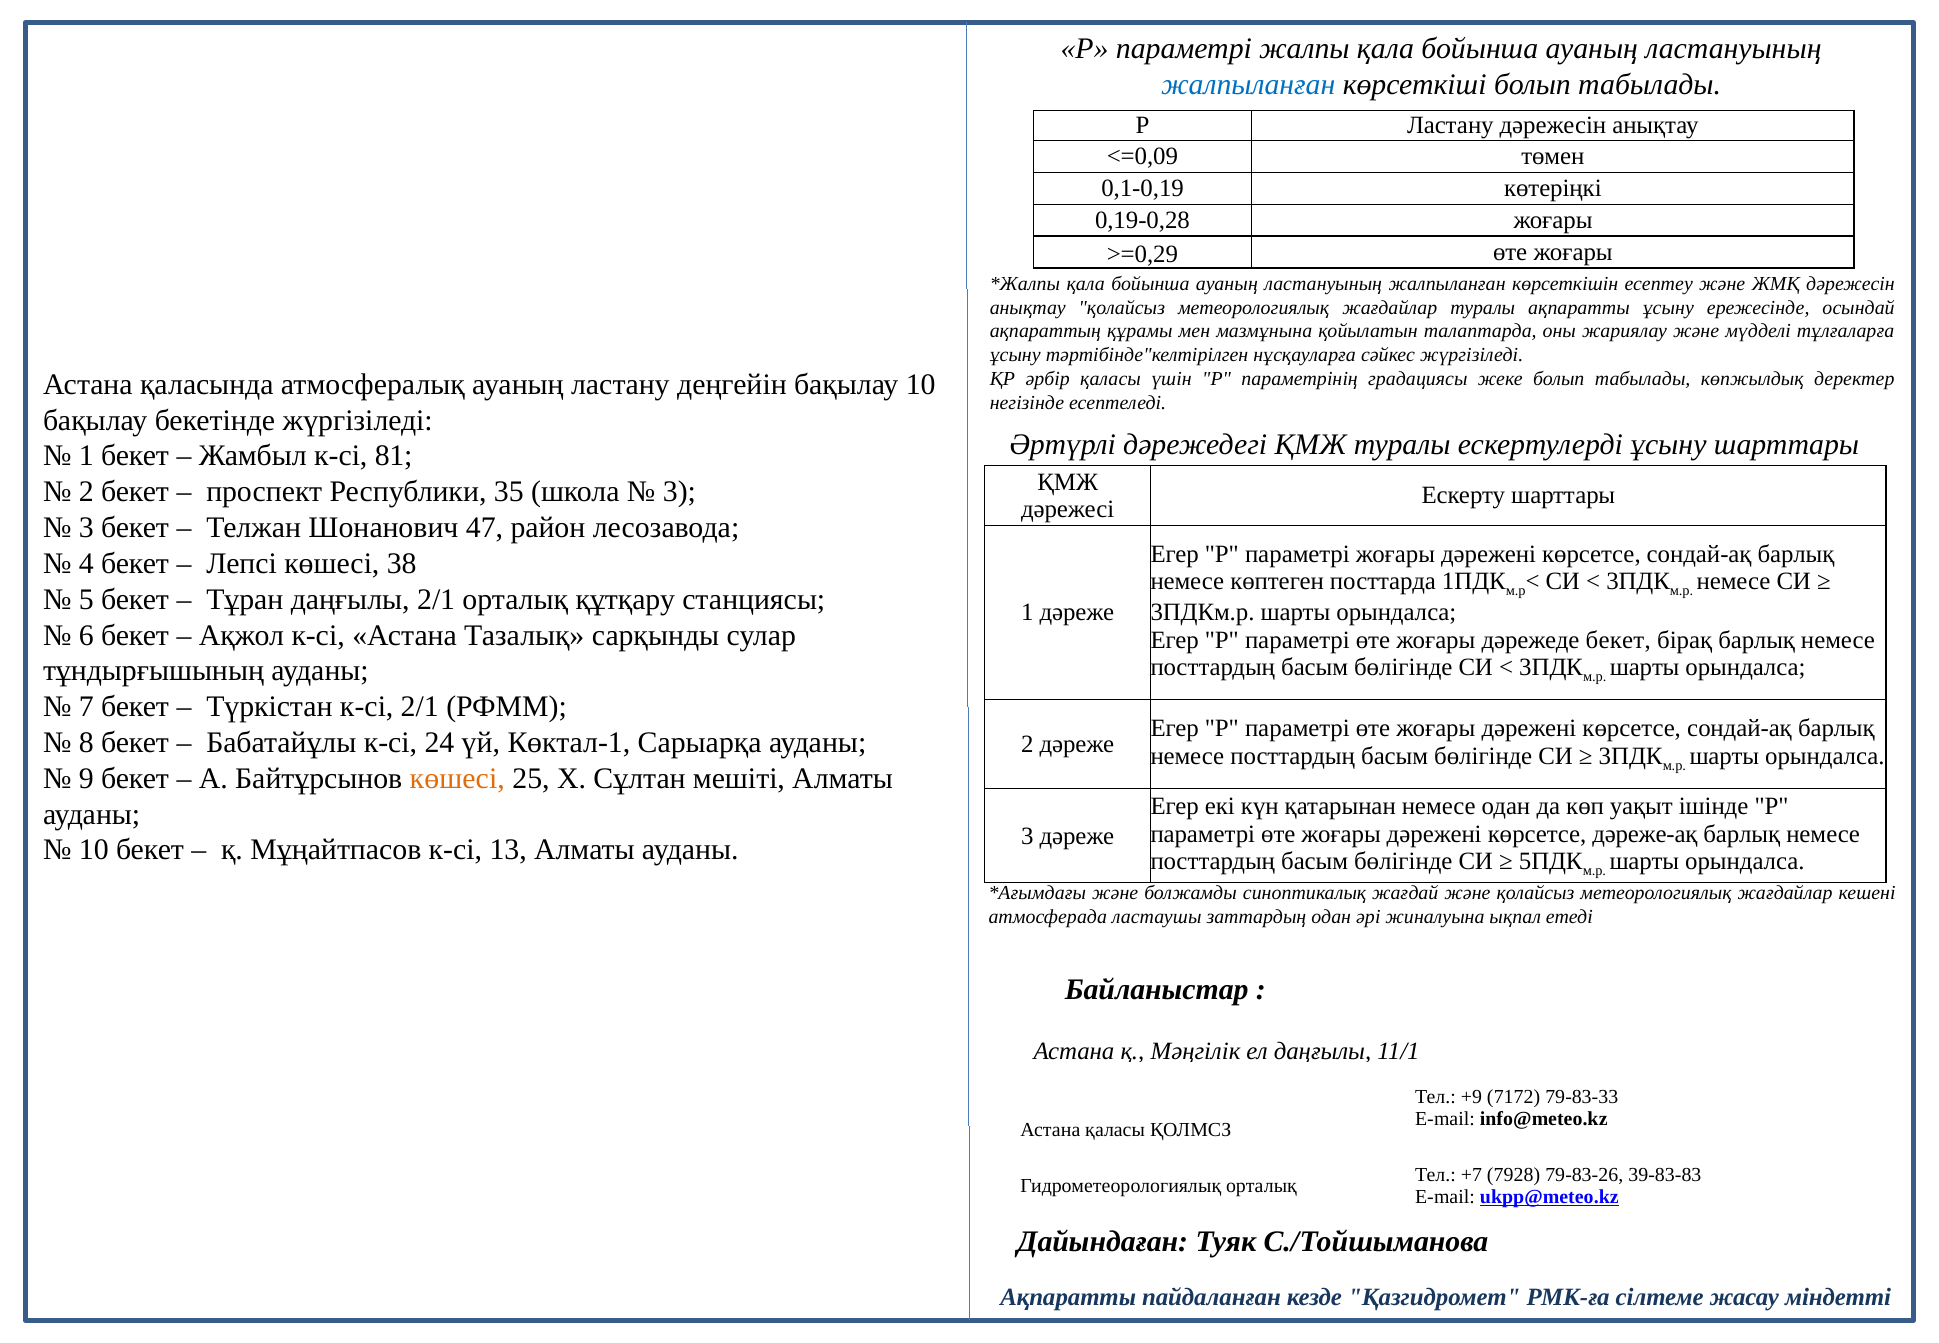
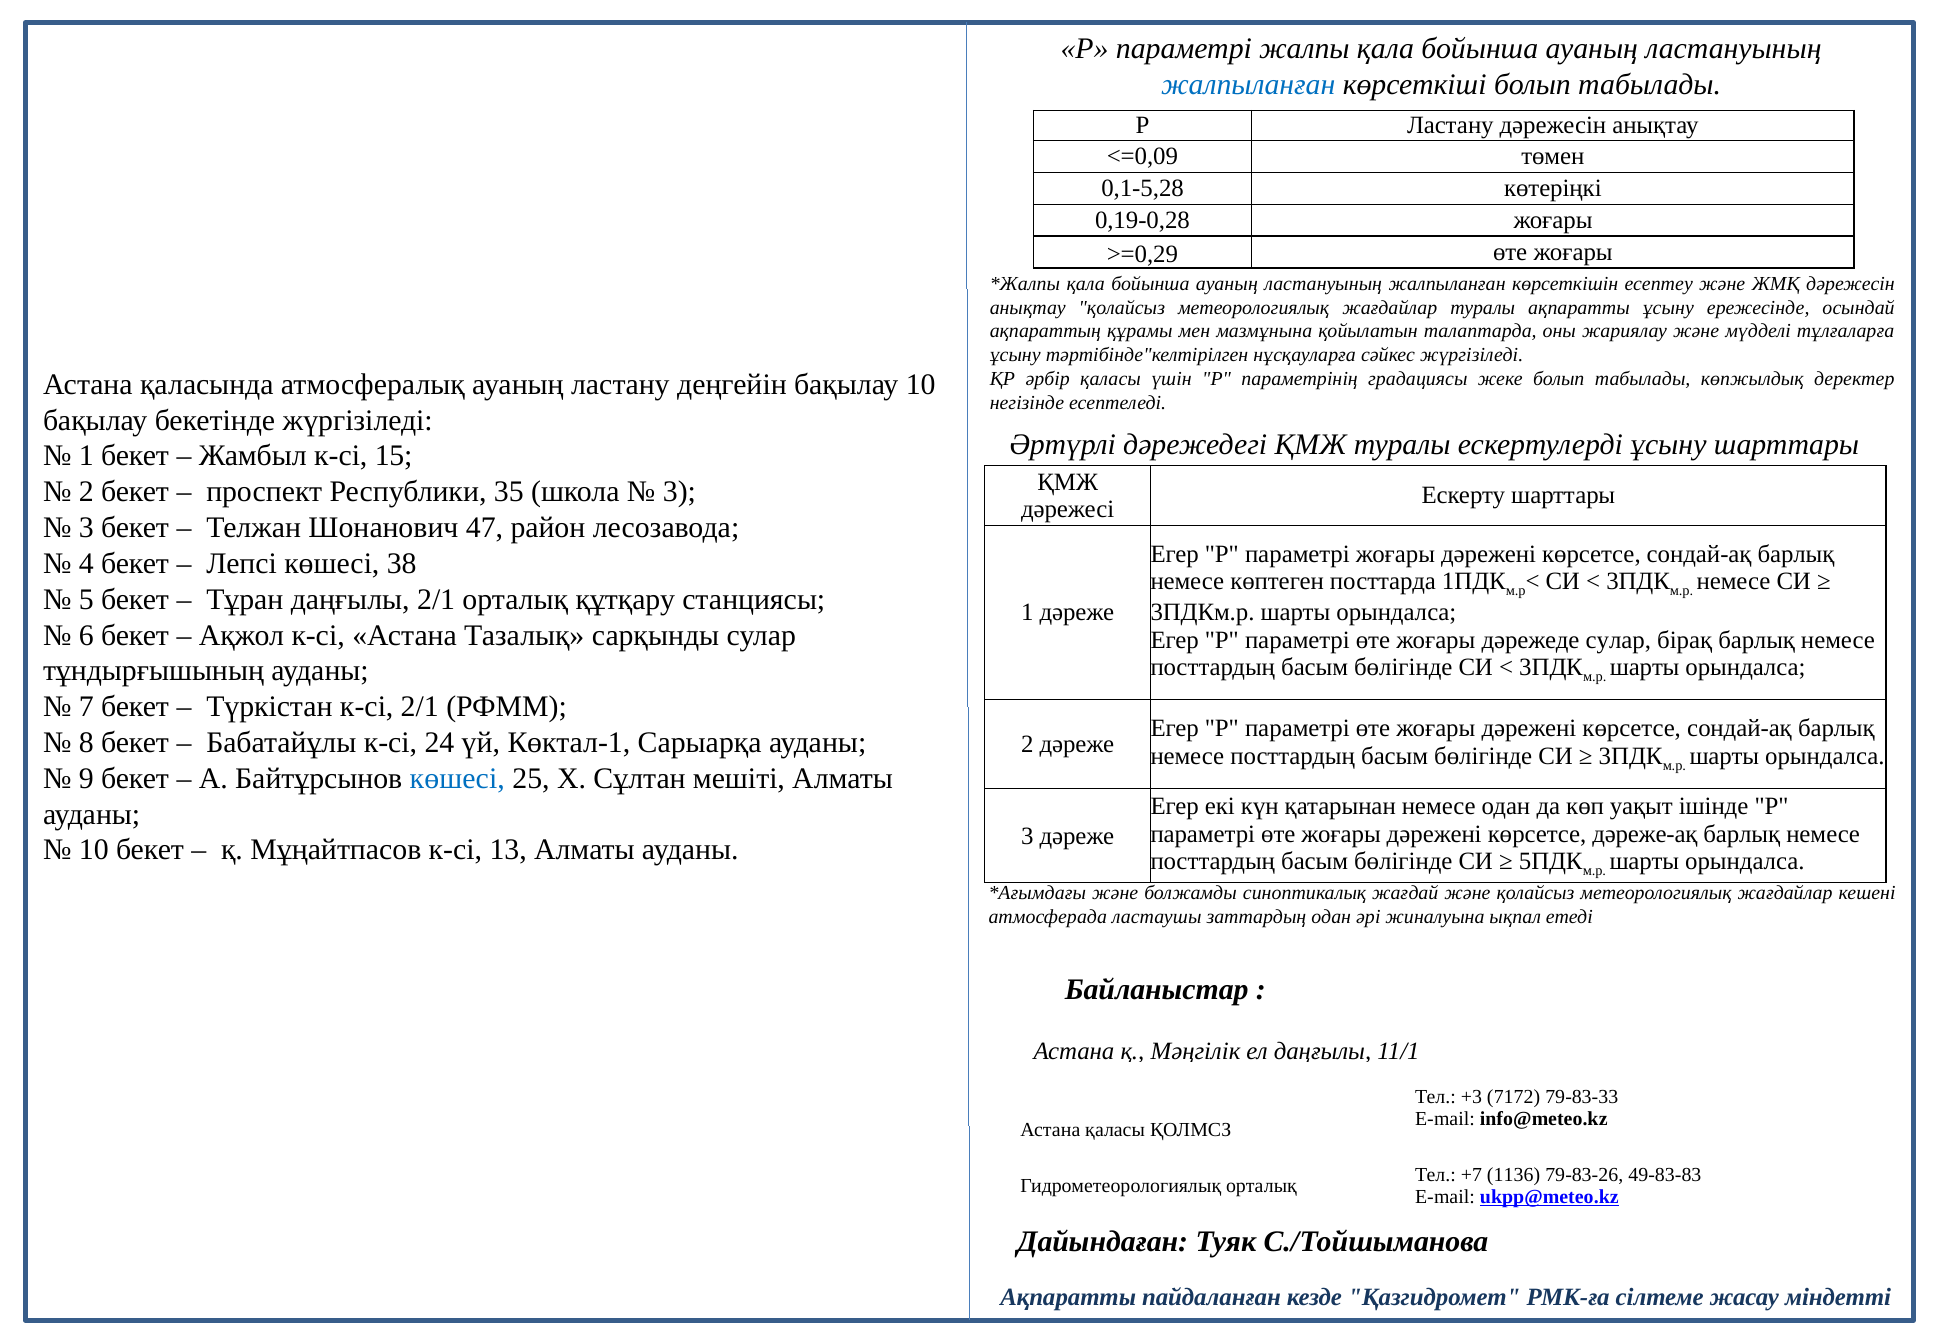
0,1-0,19: 0,1-0,19 -> 0,1-5,28 (1143, 188)
81: 81 -> 15 (394, 456)
дәрежеде бекет: бекет -> сулар (1618, 640)
көшесі colour: orange -> blue (457, 778)
+9: +9 -> +3 (1471, 1097)
7928: 7928 -> 1136 (1514, 1174)
39-83-83: 39-83-83 -> 49-83-83 (1665, 1174)
